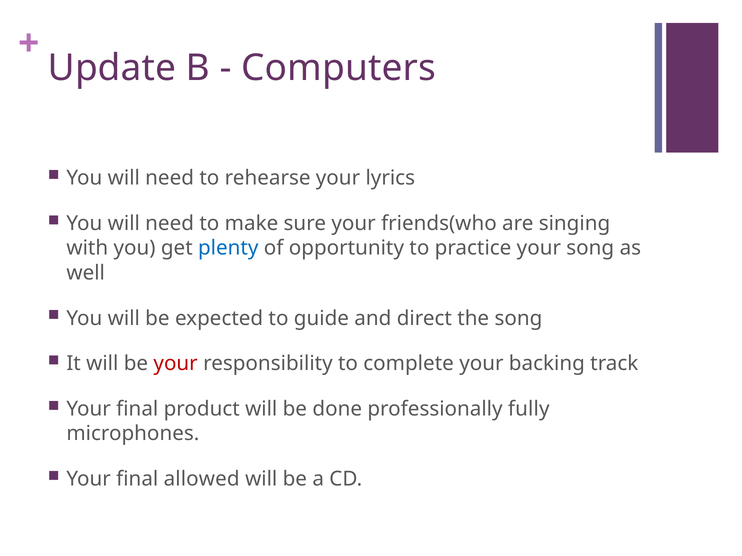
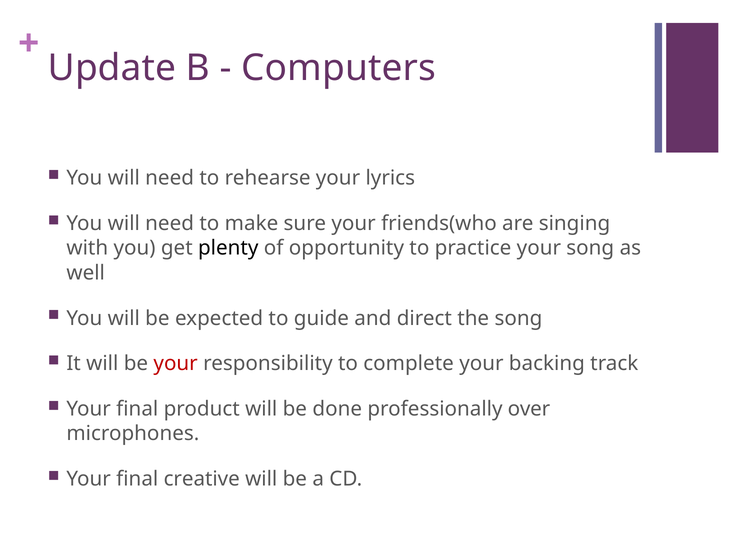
plenty colour: blue -> black (228, 248)
fully: fully -> over (529, 409)
allowed: allowed -> creative (202, 479)
